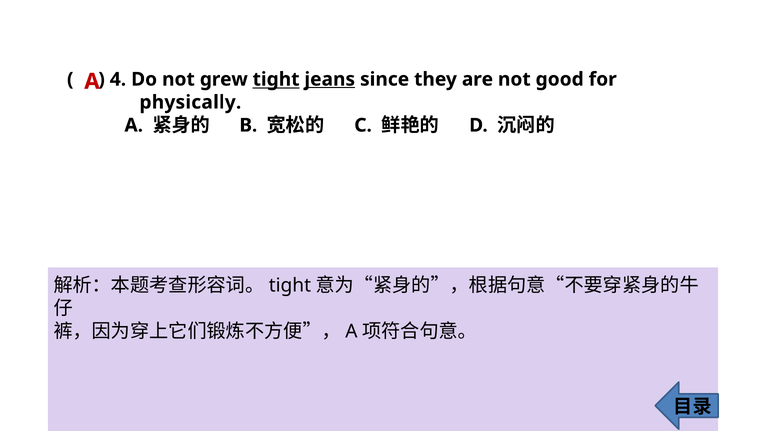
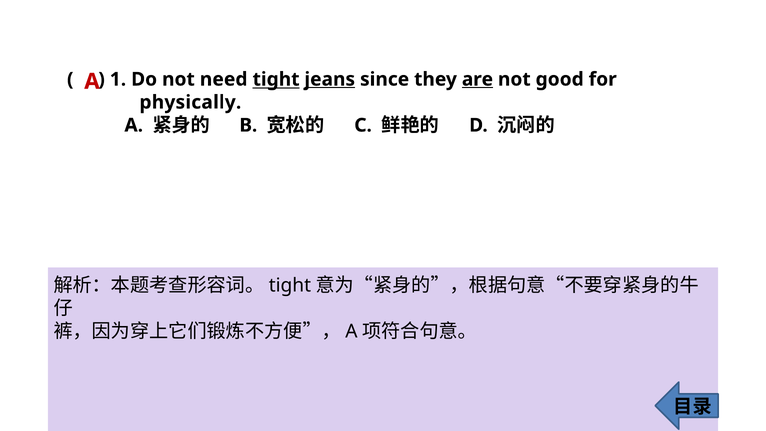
4: 4 -> 1 (118, 79)
grew: grew -> need (224, 79)
are underline: none -> present (477, 79)
